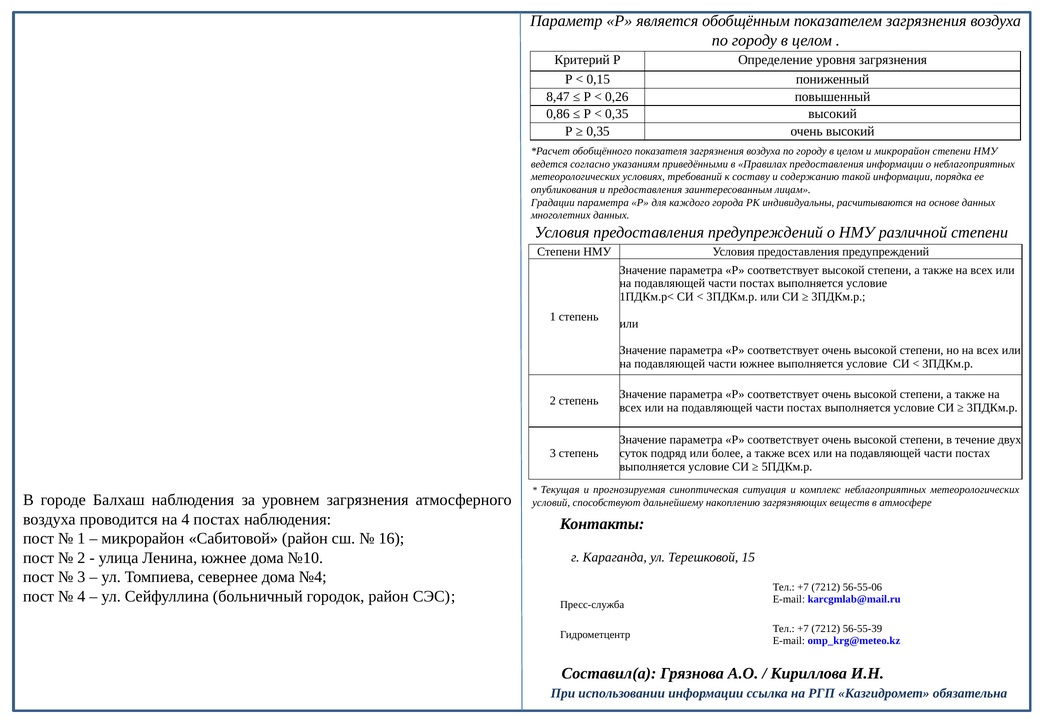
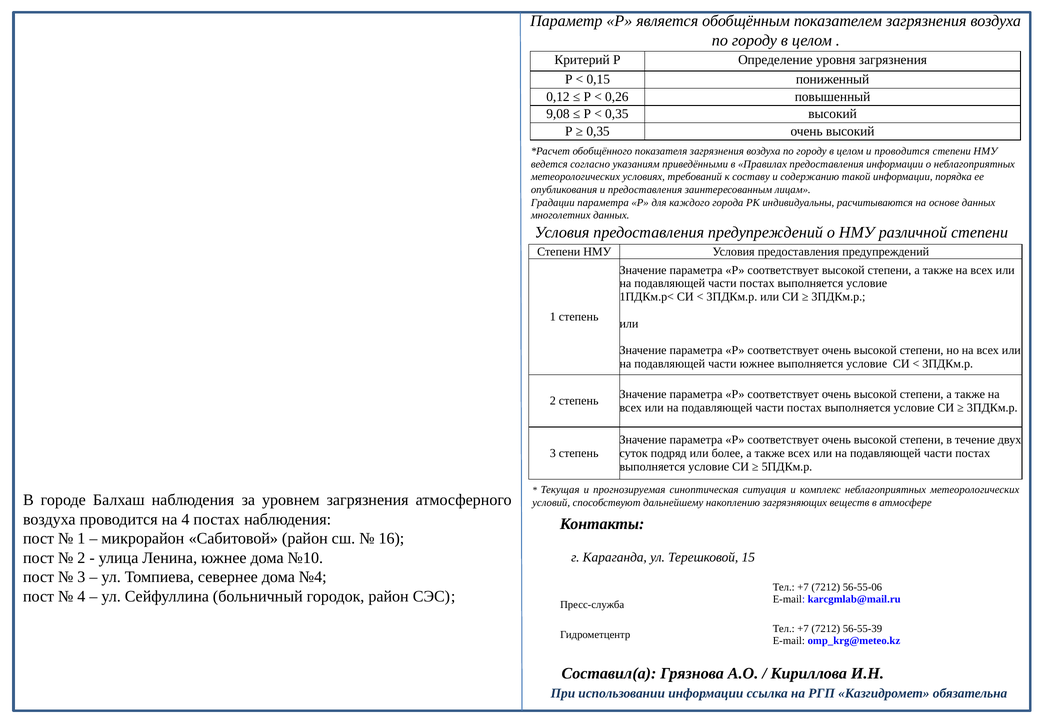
8,47: 8,47 -> 0,12 (558, 97)
0,86: 0,86 -> 9,08 (558, 114)
и микрорайон: микрорайон -> проводится (902, 151)
